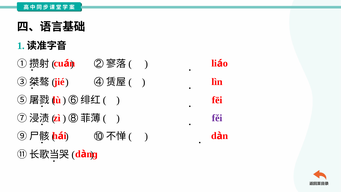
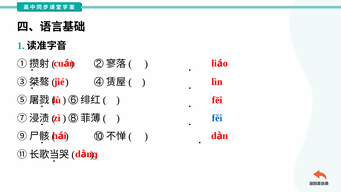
fěi colour: purple -> blue (217, 118)
